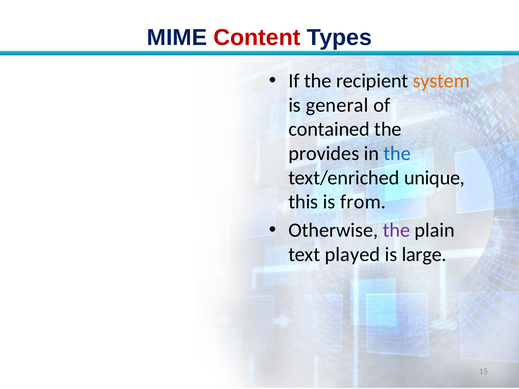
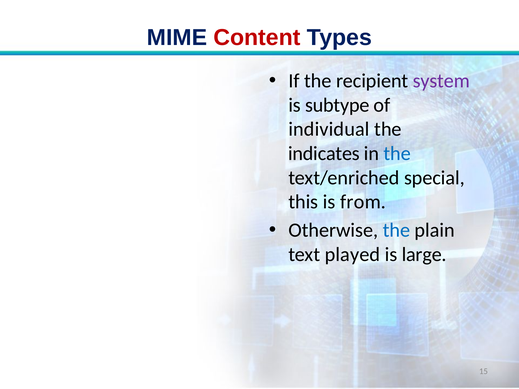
system colour: orange -> purple (441, 81)
general: general -> subtype (337, 105)
contained: contained -> individual (329, 129)
provides: provides -> indicates (324, 154)
unique: unique -> special (434, 178)
the colour: purple -> blue (396, 230)
